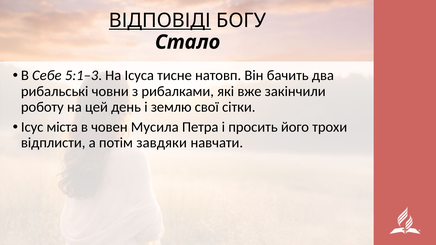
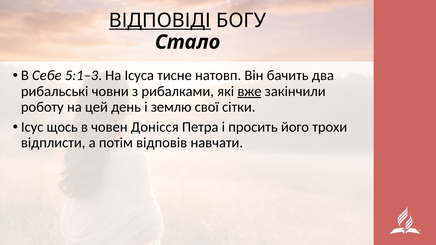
вже underline: none -> present (249, 91)
міста: міста -> щось (62, 127)
Мусила: Мусила -> Донісся (155, 127)
завдяки: завдяки -> відповів (162, 143)
